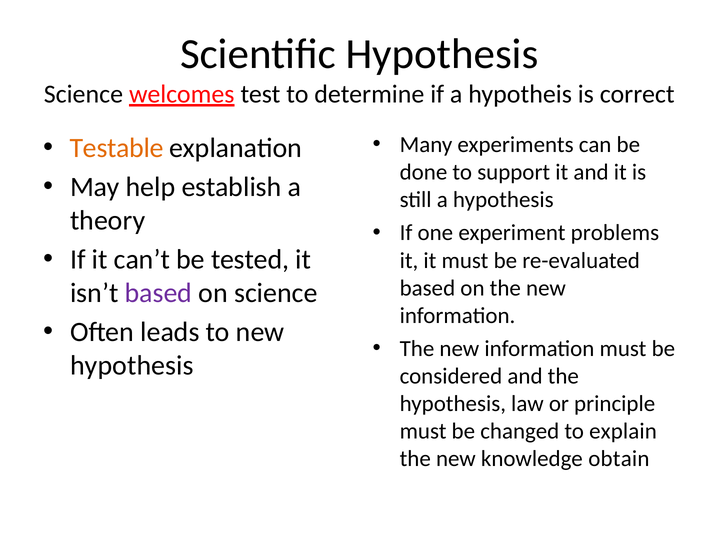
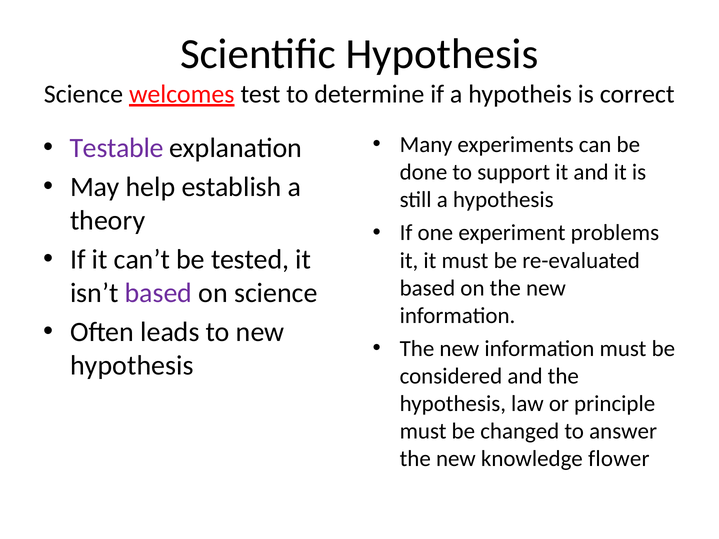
Testable colour: orange -> purple (117, 148)
explain: explain -> answer (623, 431)
obtain: obtain -> flower (619, 459)
